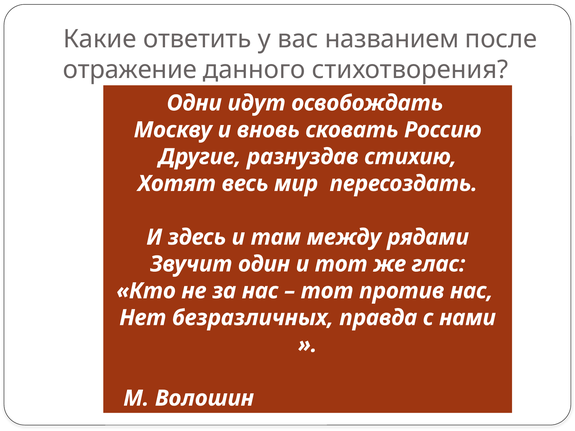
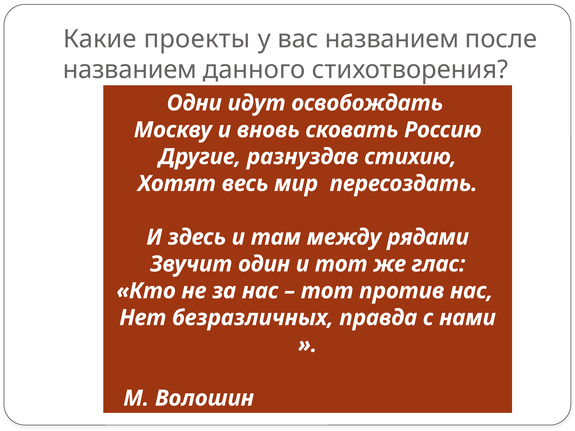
ответить: ответить -> проекты (197, 39)
отражение: отражение -> названием (130, 70)
